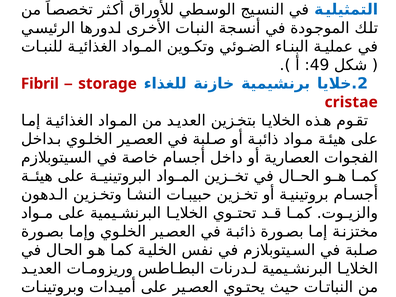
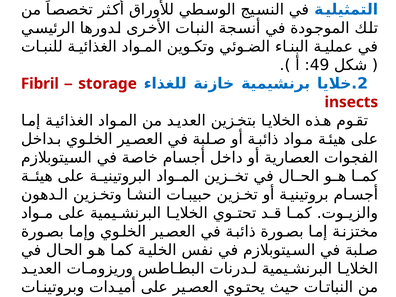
cristae: cristae -> insects (351, 102)
